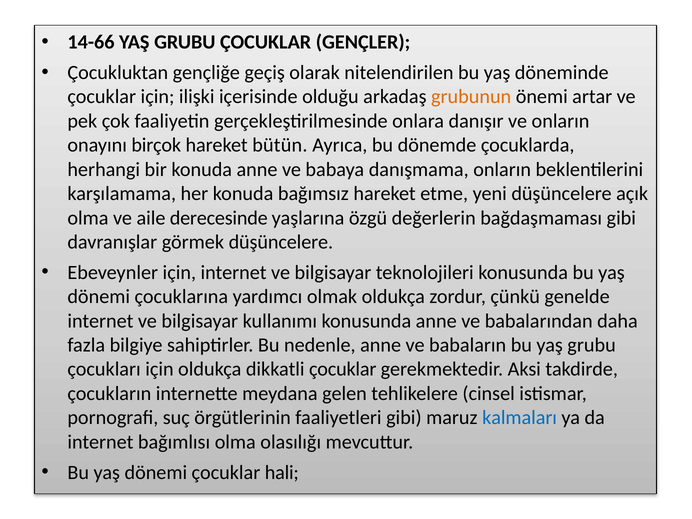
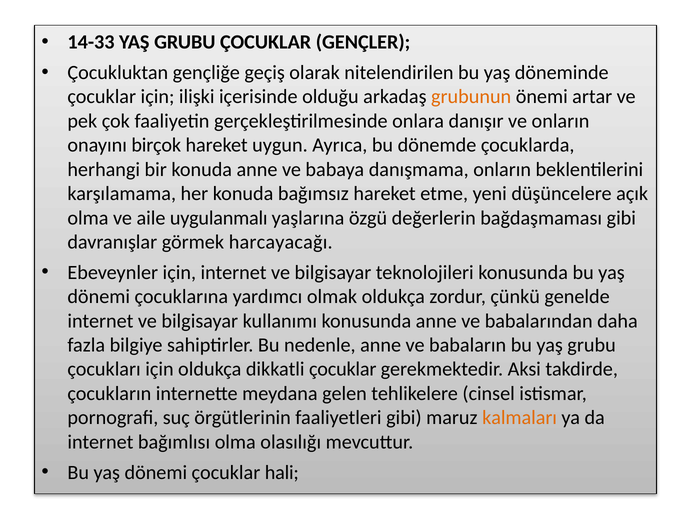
14-66: 14-66 -> 14-33 (91, 42)
bütün: bütün -> uygun (280, 145)
derecesinde: derecesinde -> uygulanmalı (219, 218)
görmek düşüncelere: düşüncelere -> harcayacağı (281, 242)
kalmaları colour: blue -> orange (520, 418)
